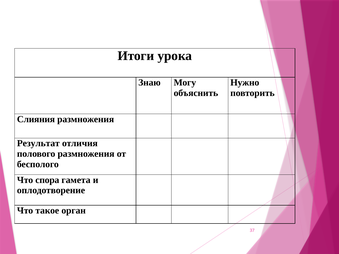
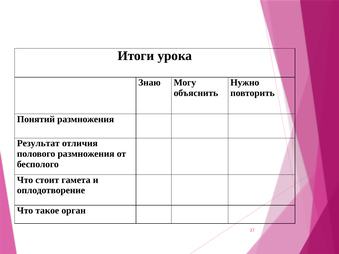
Слияния: Слияния -> Понятий (36, 119)
спора: спора -> стоит (47, 180)
